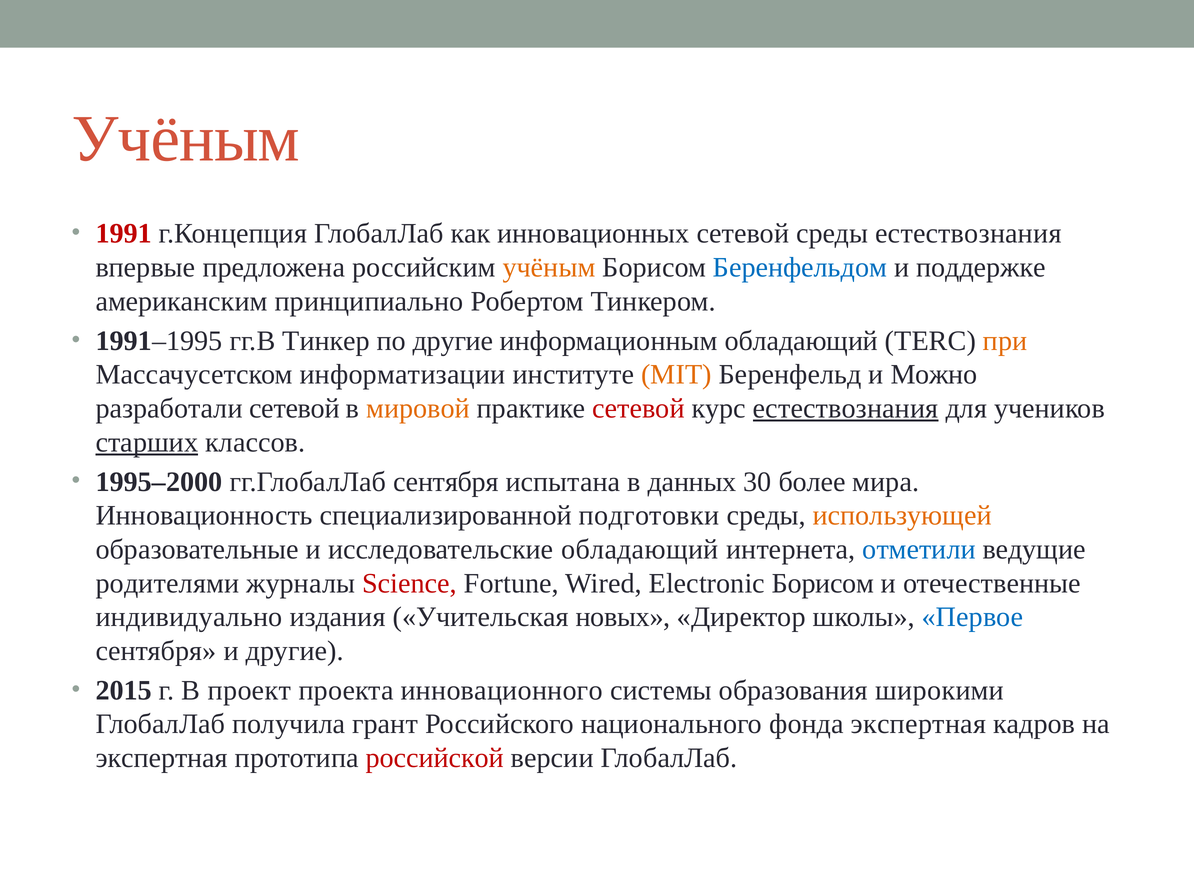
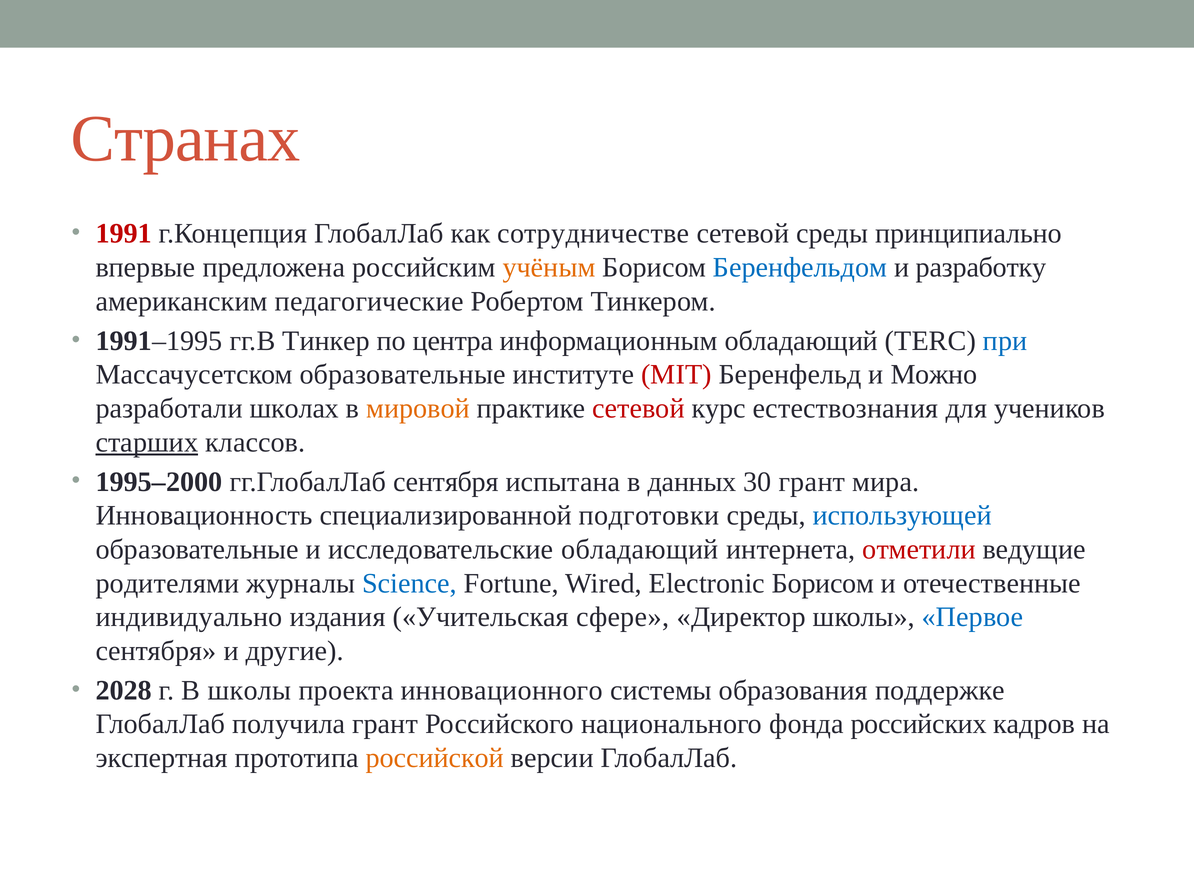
Учёным: Учёным -> Странах (186, 139)
инновационных: инновационных -> сотрудничестве (593, 234)
среды естествознания: естествознания -> принципиально (969, 234)
поддержке: поддержке -> разработку (981, 268)
принципиально: принципиально -> педагогические (369, 302)
по другие: другие -> центра (453, 341)
при colour: orange -> blue (1005, 341)
Массачусетском информатизации: информатизации -> образовательные (403, 375)
MIT colour: orange -> red (676, 375)
разработали сетевой: сетевой -> школах (294, 409)
естествознания underline: present -> none (846, 409)
30 более: более -> грант (812, 482)
использующей colour: orange -> blue (902, 516)
отметили colour: blue -> red (919, 550)
Science colour: red -> blue (409, 584)
новых: новых -> сфере (623, 617)
2015: 2015 -> 2028 (124, 691)
В проект: проект -> школы (249, 691)
широкими: широкими -> поддержке (940, 691)
фонда экспертная: экспертная -> российских (919, 725)
российской colour: red -> orange (435, 758)
